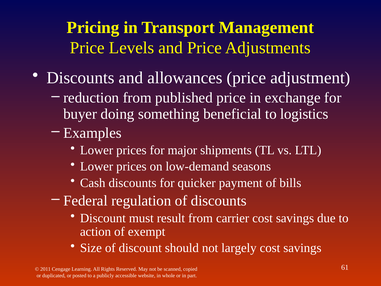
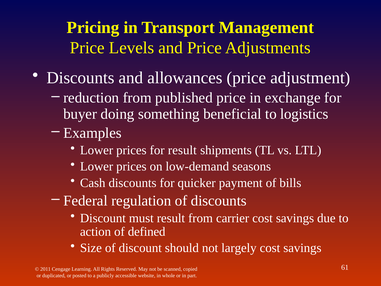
for major: major -> result (182, 150)
exempt: exempt -> defined (147, 232)
